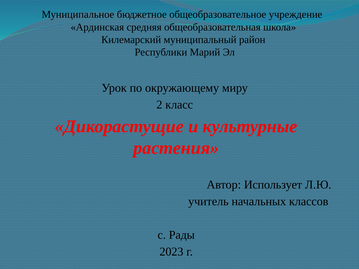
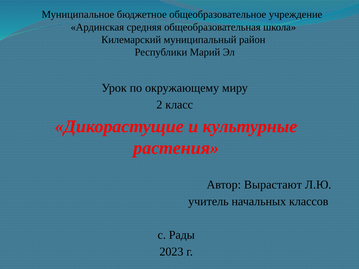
Использует: Использует -> Вырастают (273, 185)
